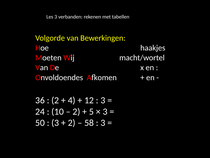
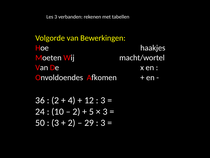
58: 58 -> 29 (89, 122)
